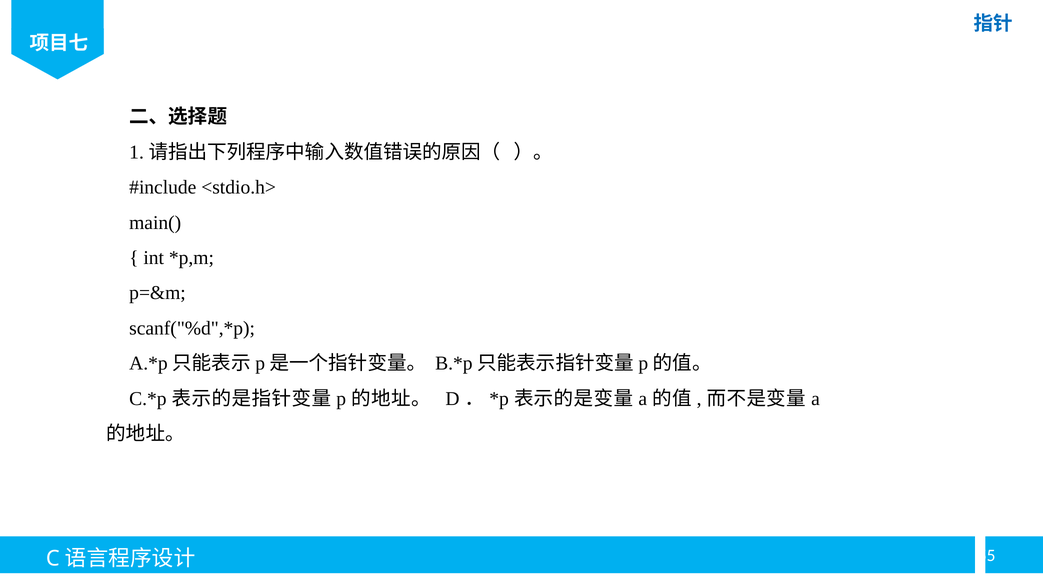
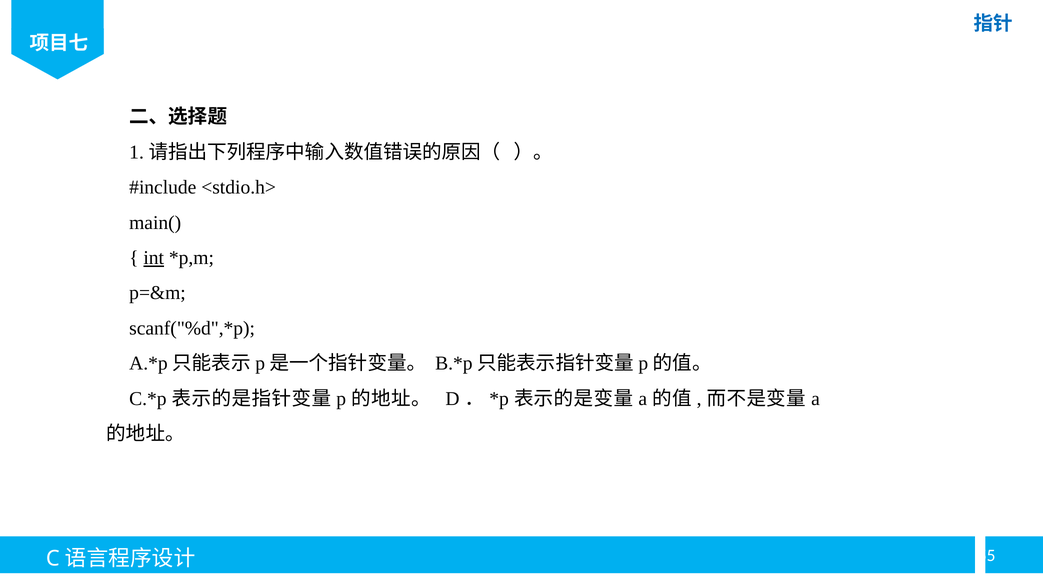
int underline: none -> present (154, 258)
